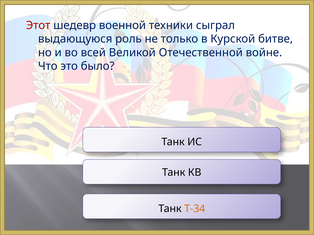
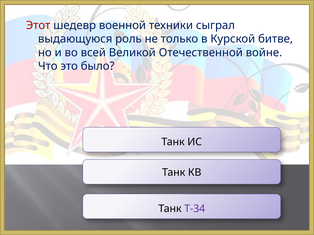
Т-34 colour: orange -> purple (195, 209)
